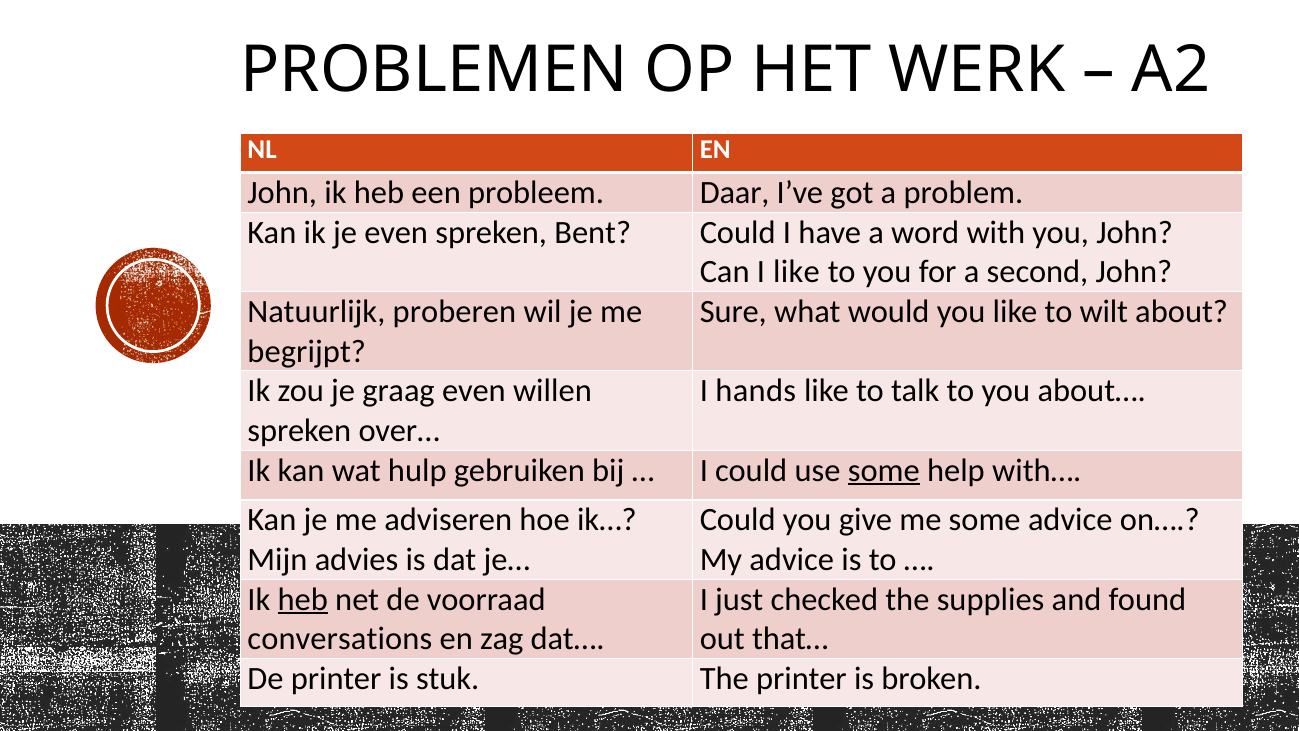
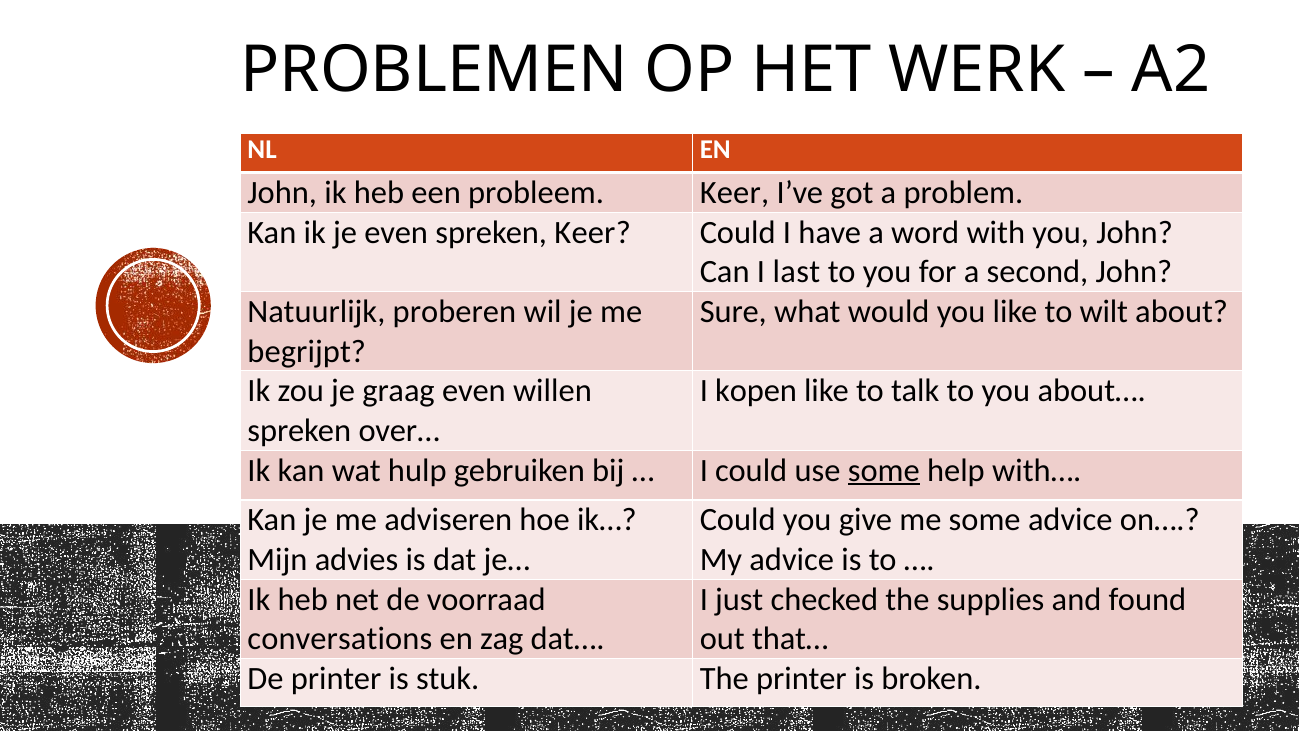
probleem Daar: Daar -> Keer (734, 193)
spreken Bent: Bent -> Keer (593, 232)
I like: like -> last (796, 272)
hands: hands -> kopen (756, 391)
heb underline: present -> none (303, 599)
